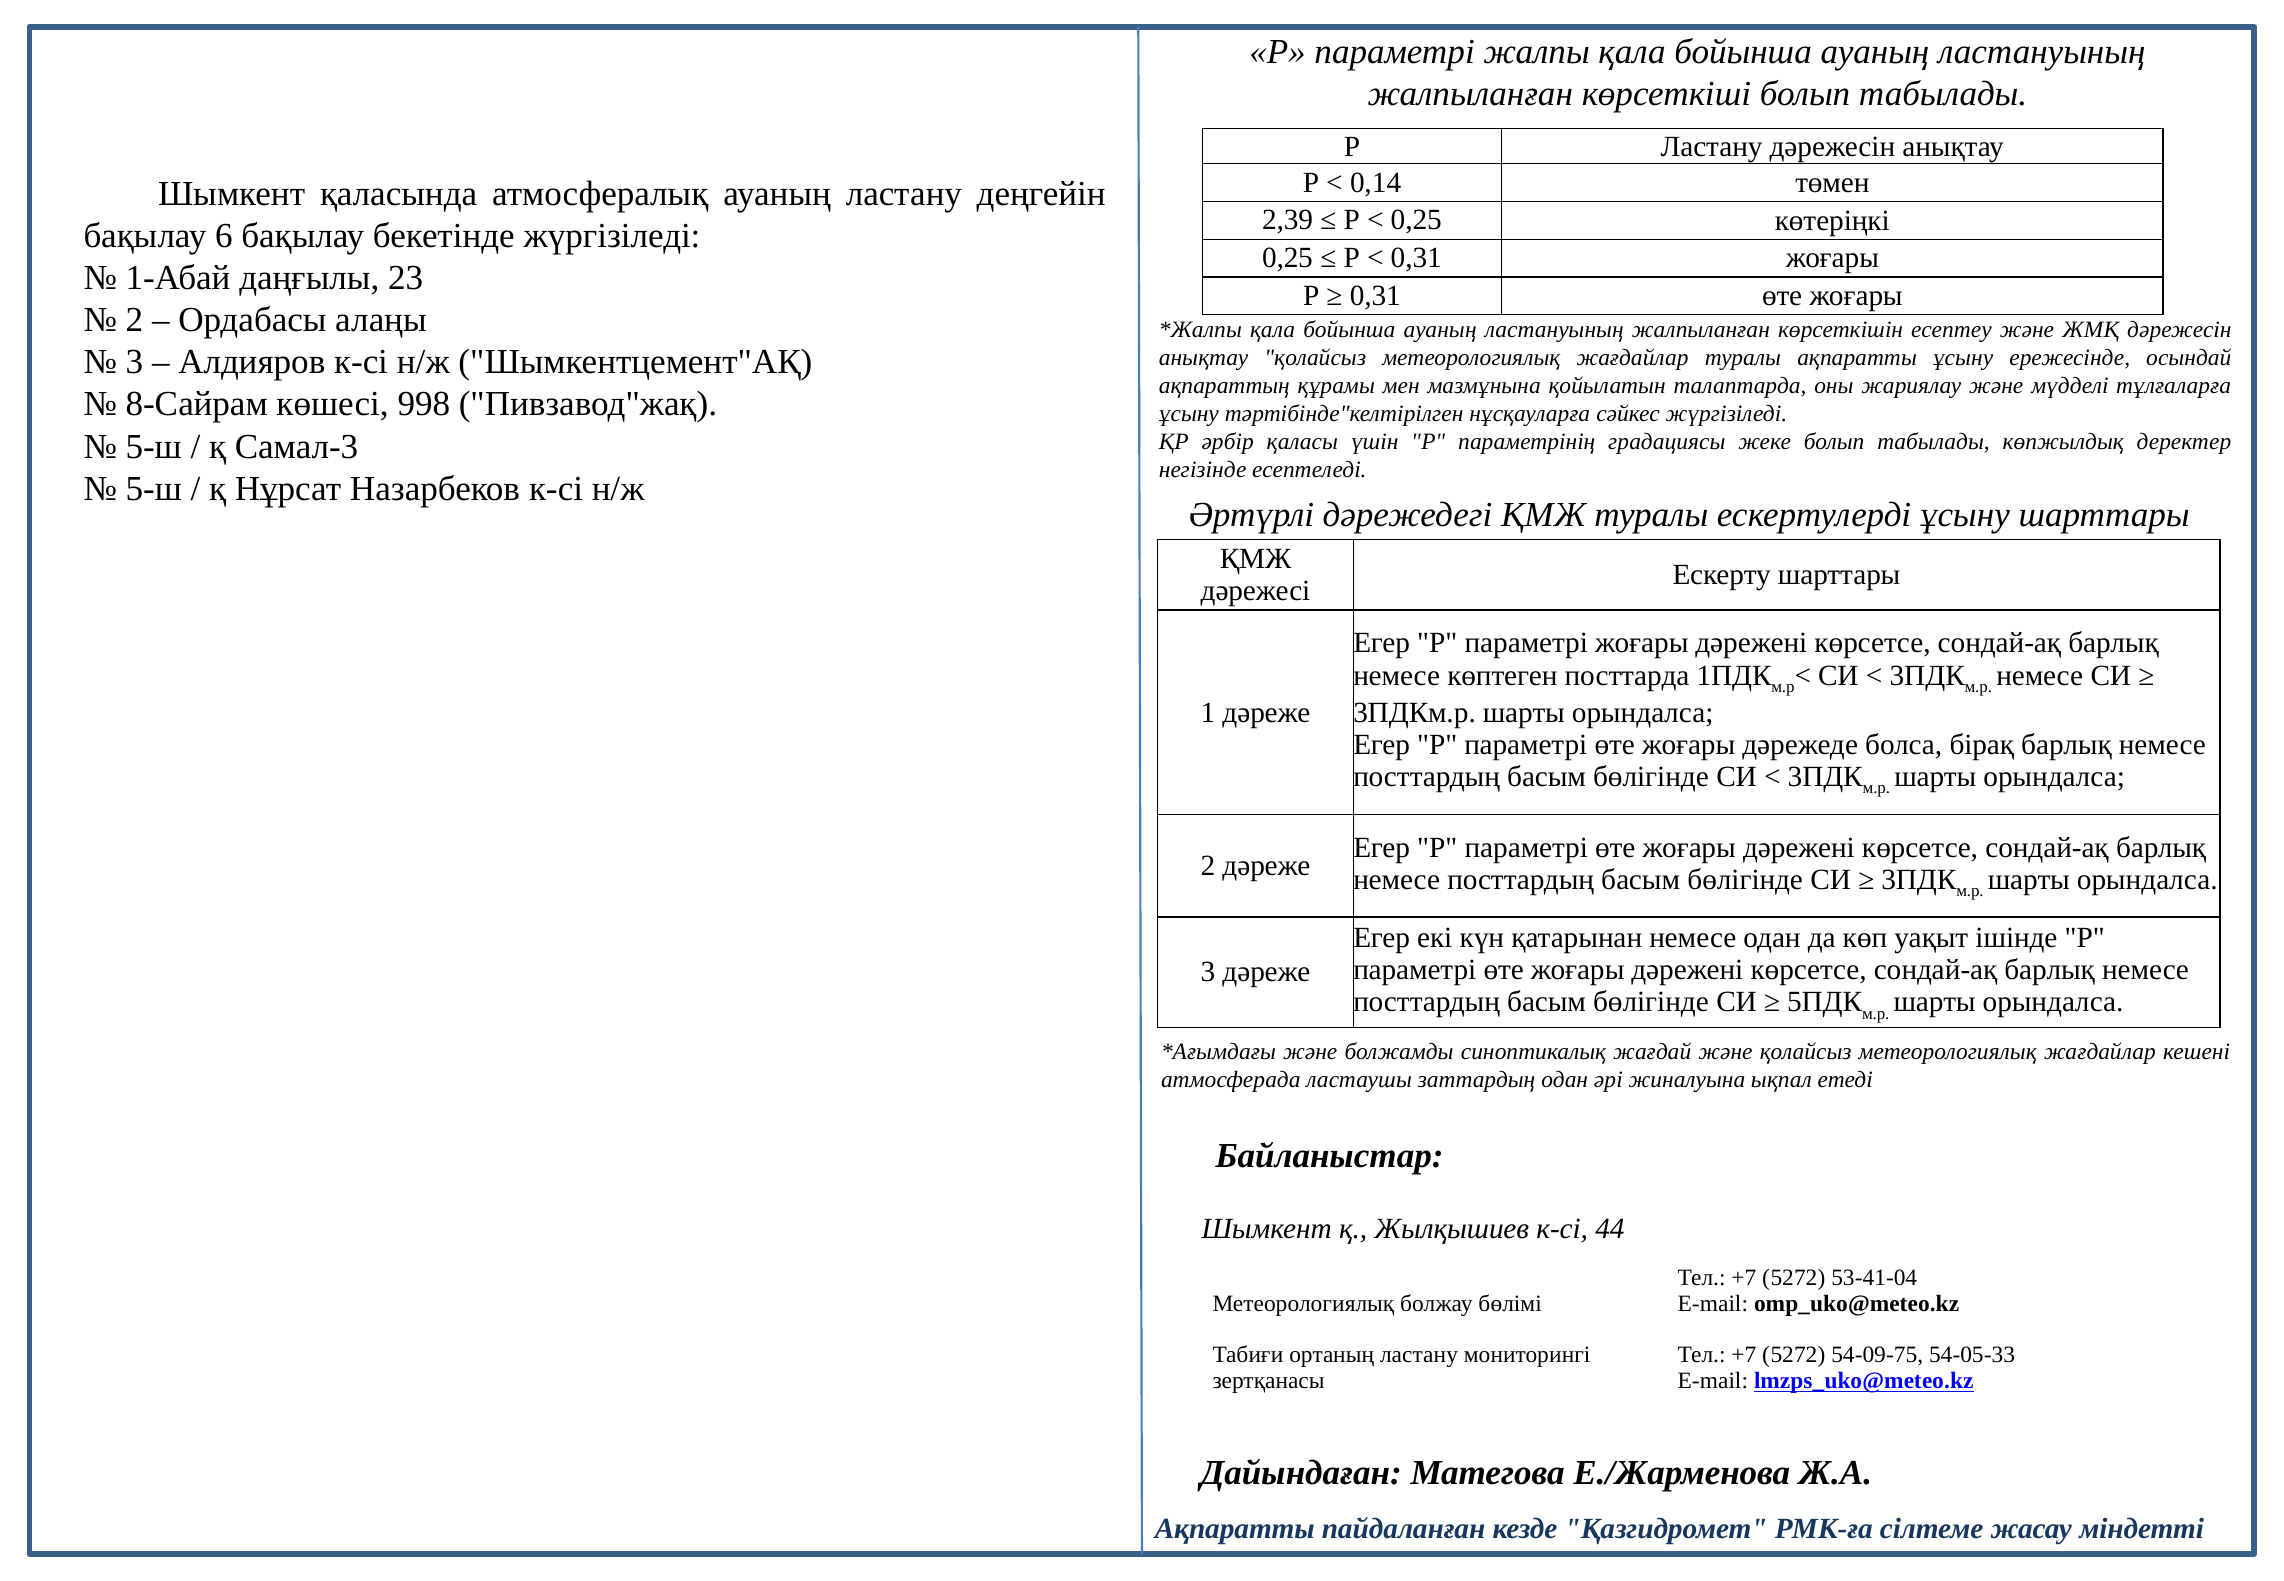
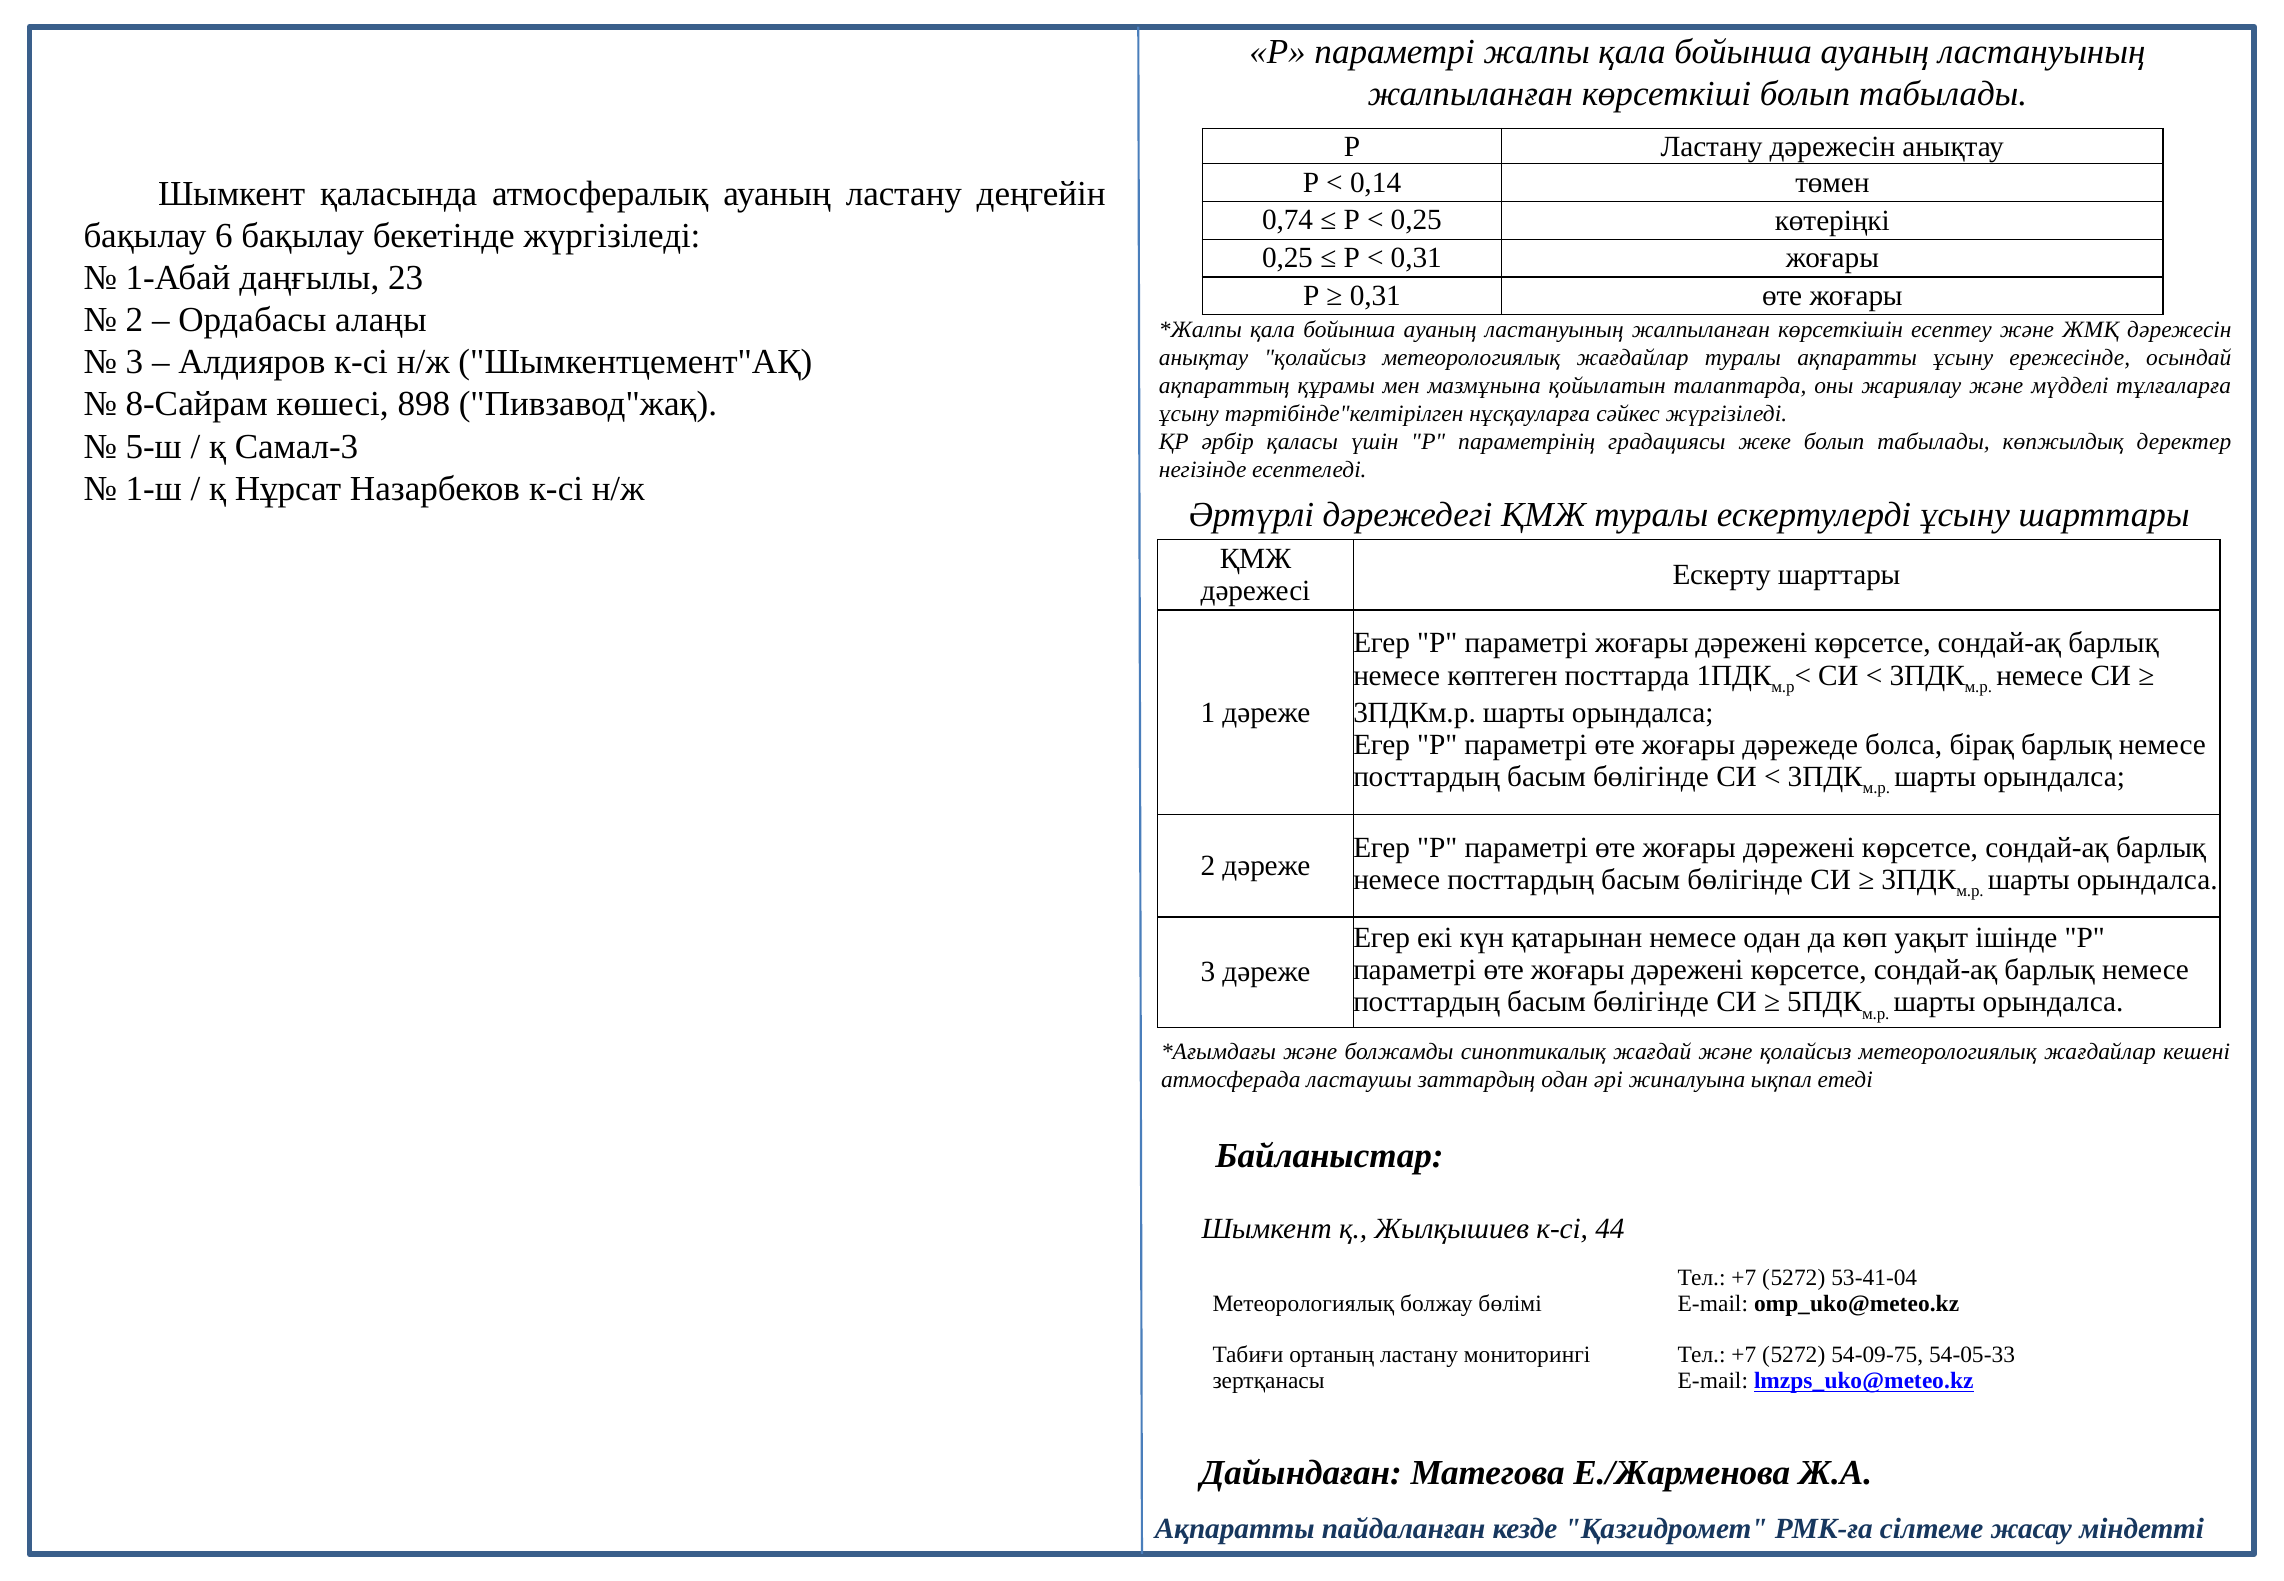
2,39: 2,39 -> 0,74 (1288, 220)
998: 998 -> 898 (424, 404)
5-ш: 5-ш -> 1-ш (154, 489)
